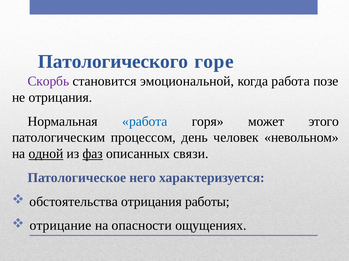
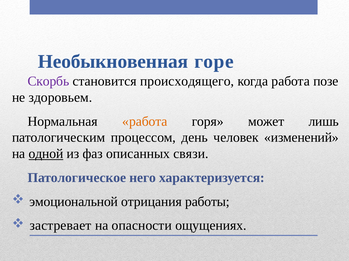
Патологического: Патологического -> Необыкновенная (113, 62)
эмоциональной: эмоциональной -> происходящего (187, 81)
не отрицания: отрицания -> здоровьем (60, 98)
работа colour: blue -> orange (145, 122)
этого: этого -> лишь (324, 122)
невольном: невольном -> изменений (301, 138)
фаз underline: present -> none (93, 154)
обстоятельства: обстоятельства -> эмоциональной (74, 202)
отрицание: отрицание -> застревает (61, 226)
